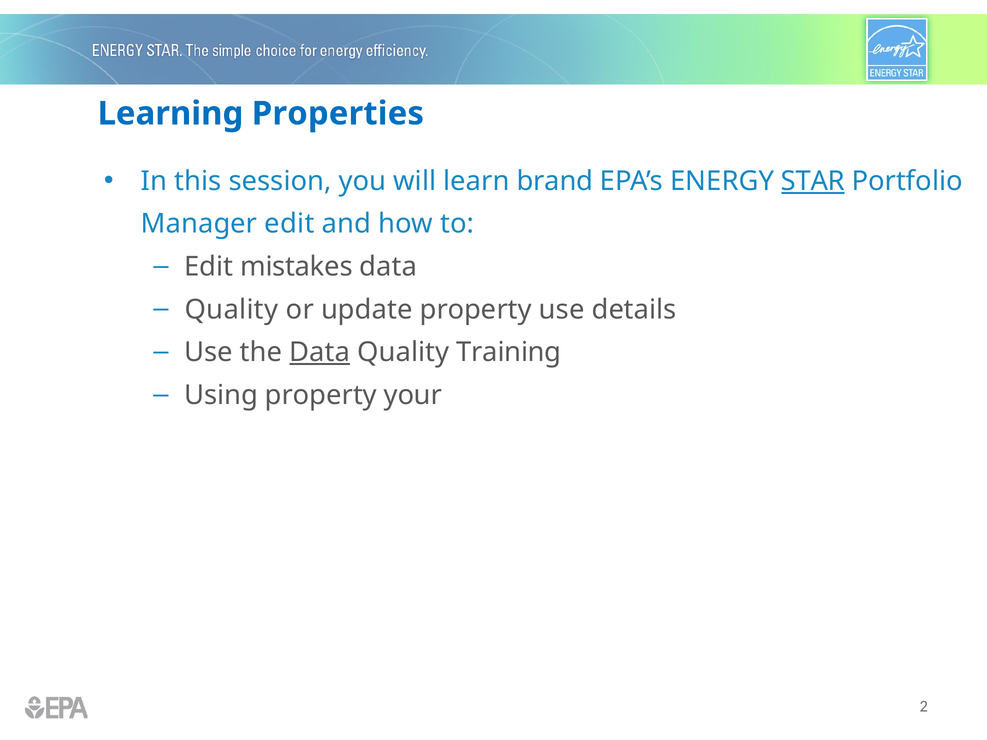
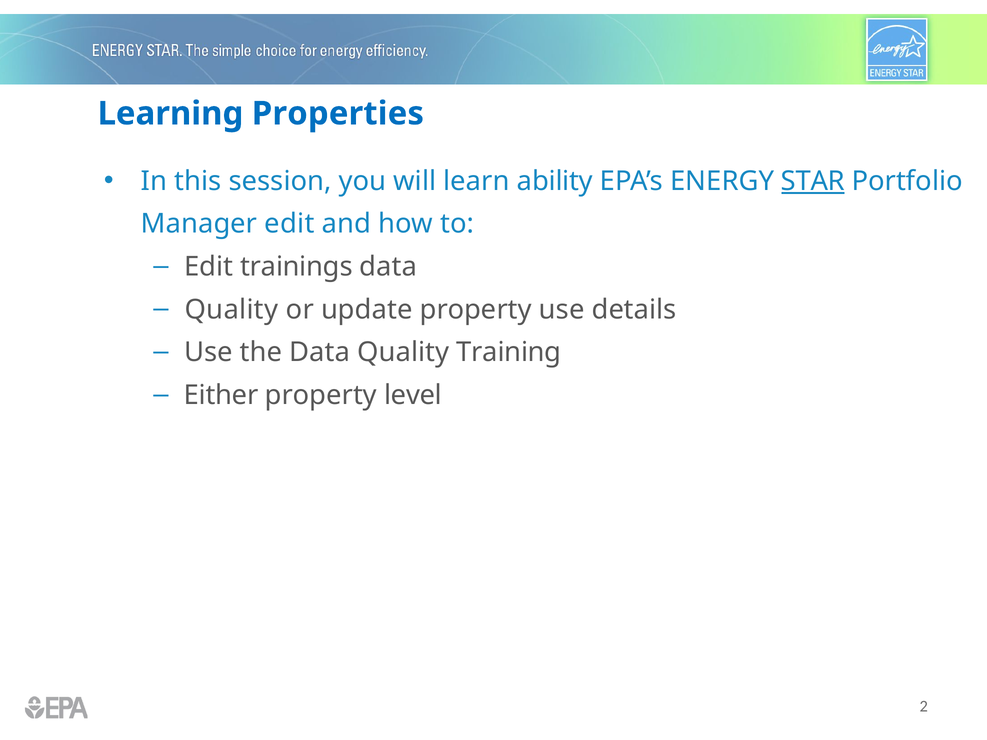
brand: brand -> ability (555, 181)
mistakes: mistakes -> trainings (296, 267)
Data underline: present -> none (320, 352)
Using: Using -> Either (221, 395)
your: your -> level (413, 395)
